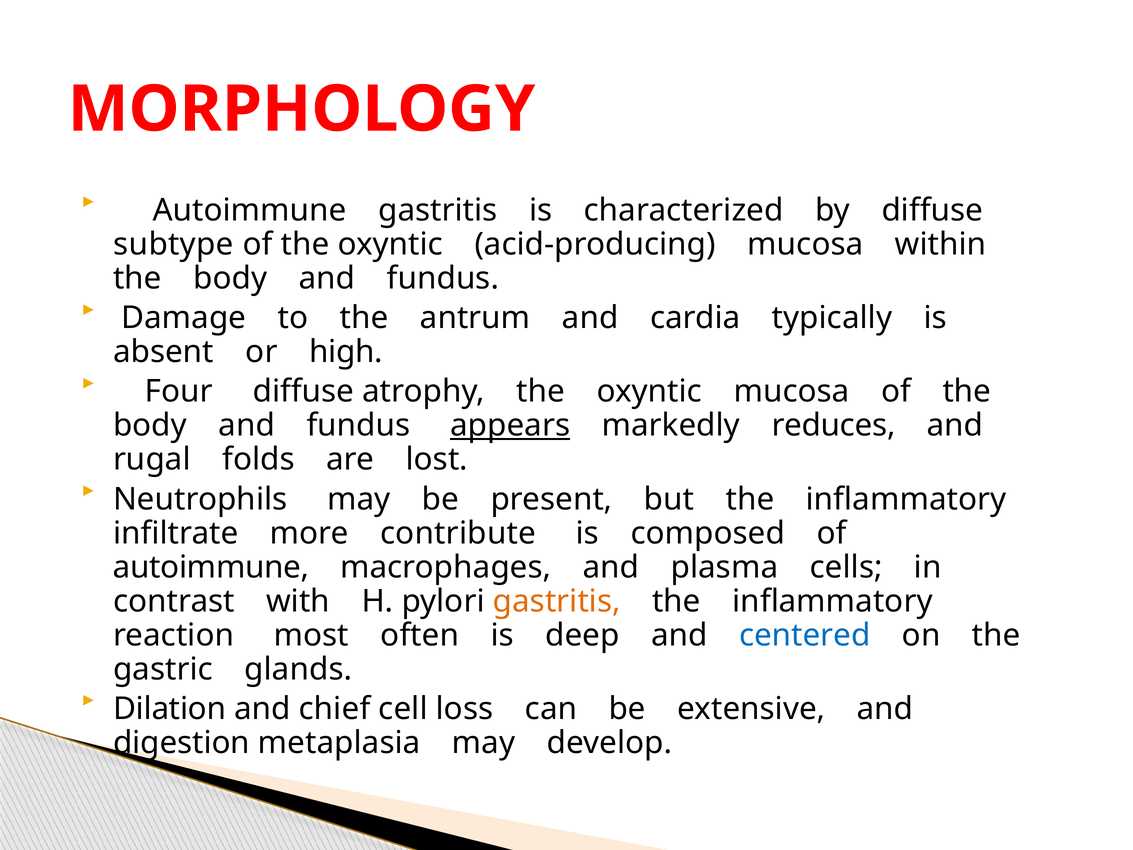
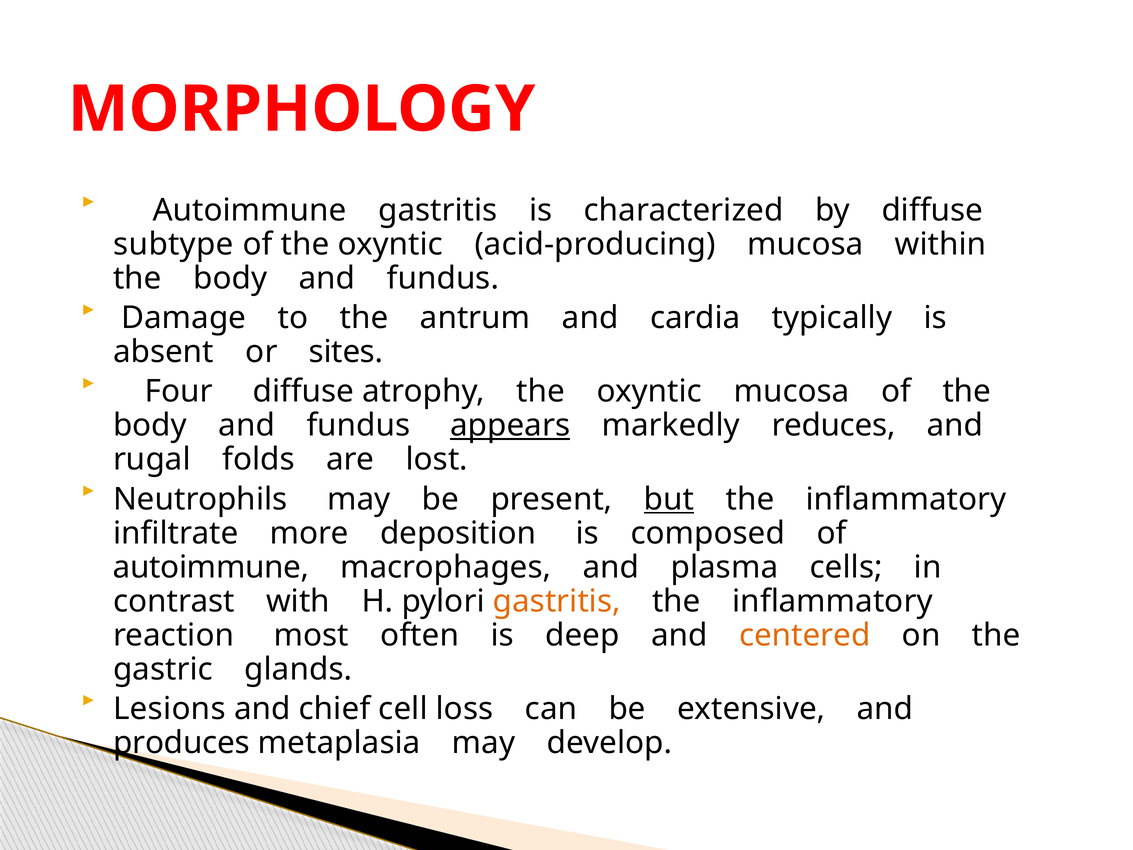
high: high -> sites (346, 352)
but underline: none -> present (669, 499)
contribute: contribute -> deposition (458, 533)
centered colour: blue -> orange (805, 635)
Dilation: Dilation -> Lesions (169, 709)
digestion: digestion -> produces (182, 743)
